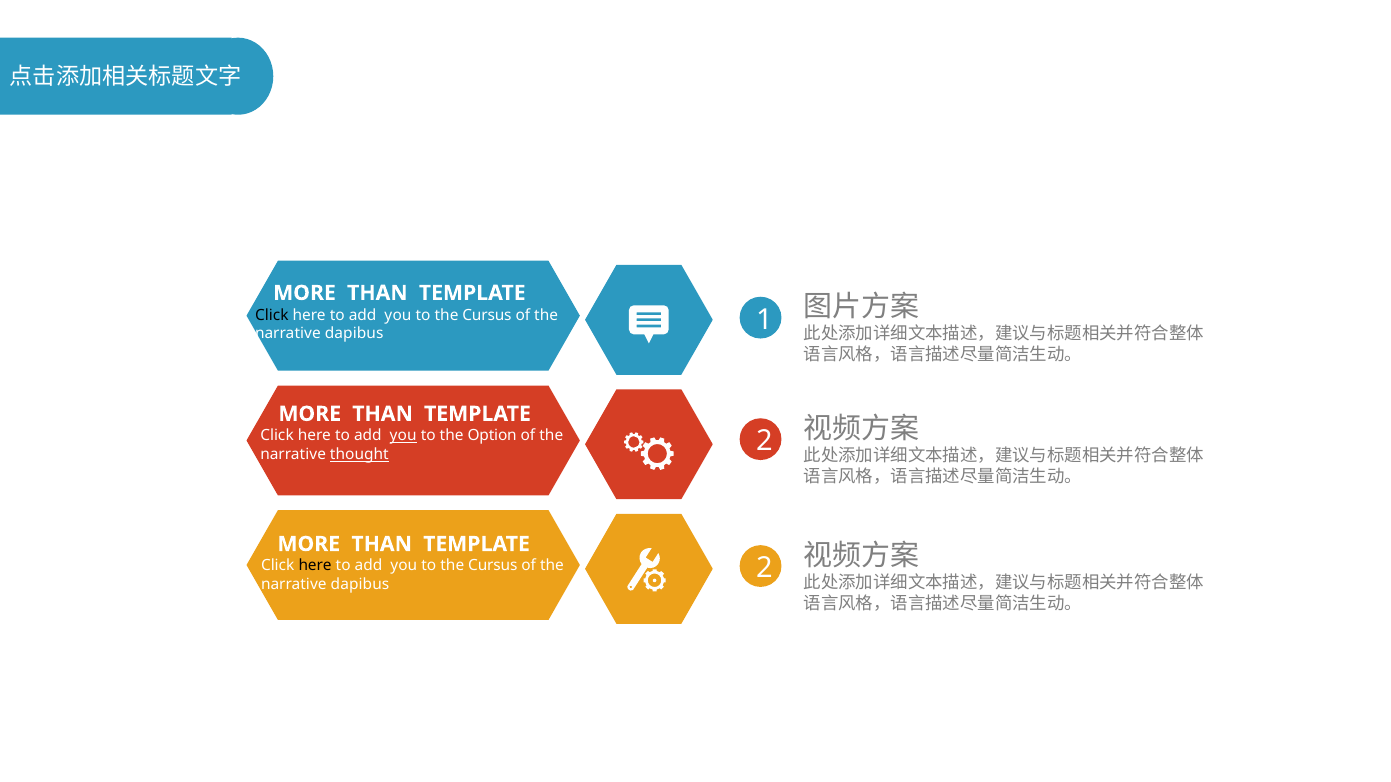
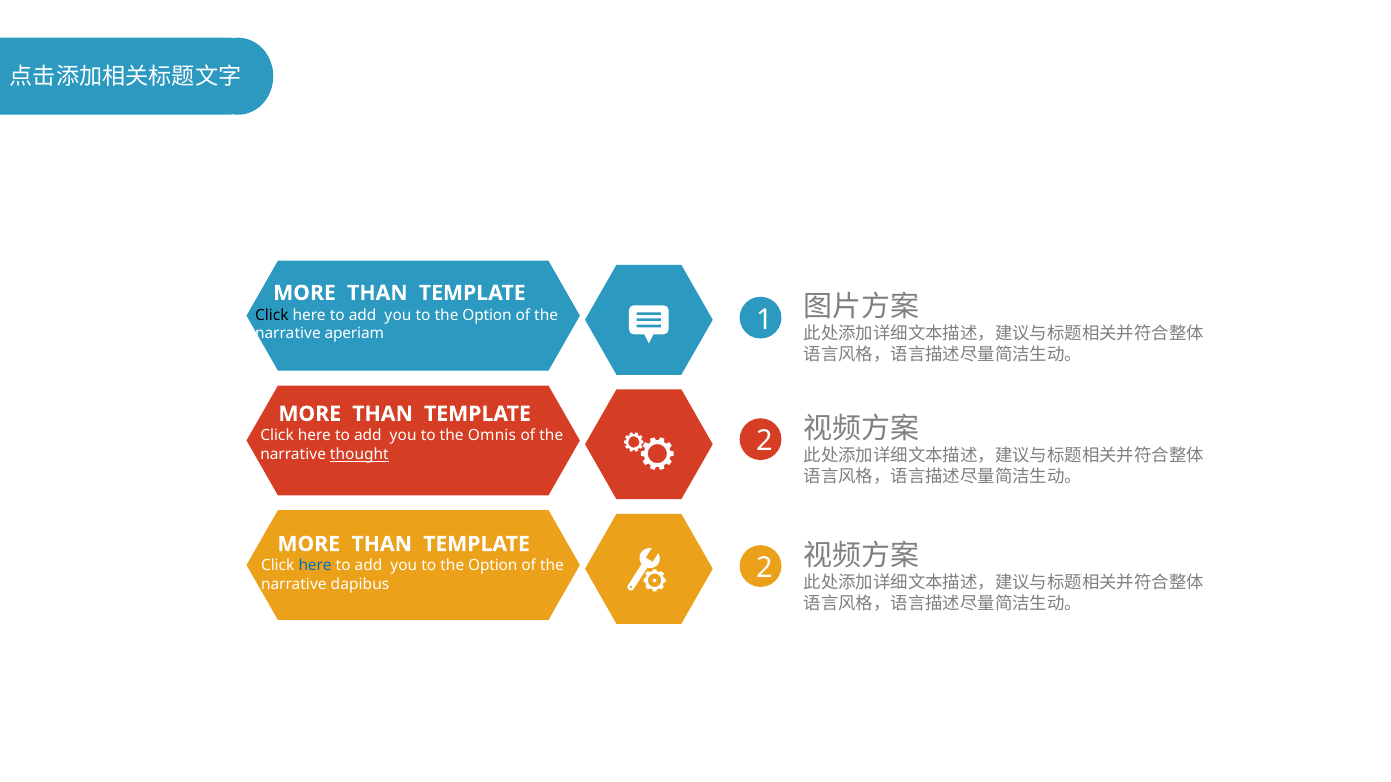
Cursus: Cursus -> Option (487, 315)
dapibus: dapibus -> aperiam (354, 334)
you underline: present -> none (403, 436)
Option: Option -> Omnis (492, 436)
here colour: black -> blue (315, 566)
Cursus: Cursus -> Option (493, 566)
